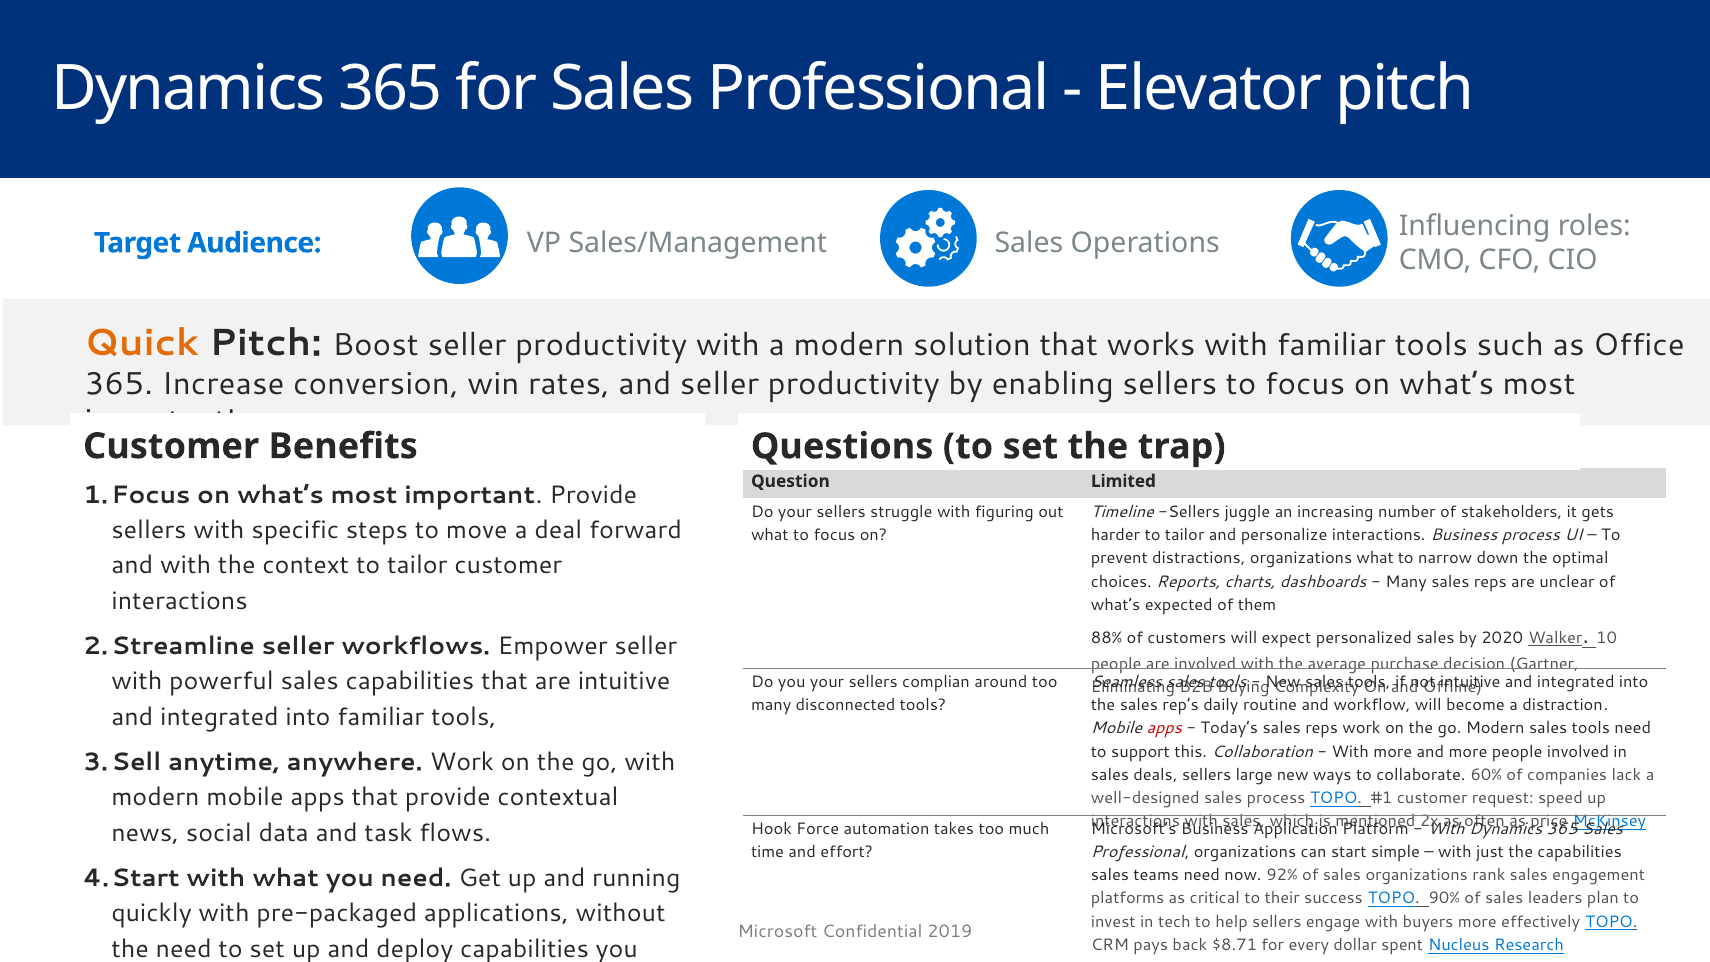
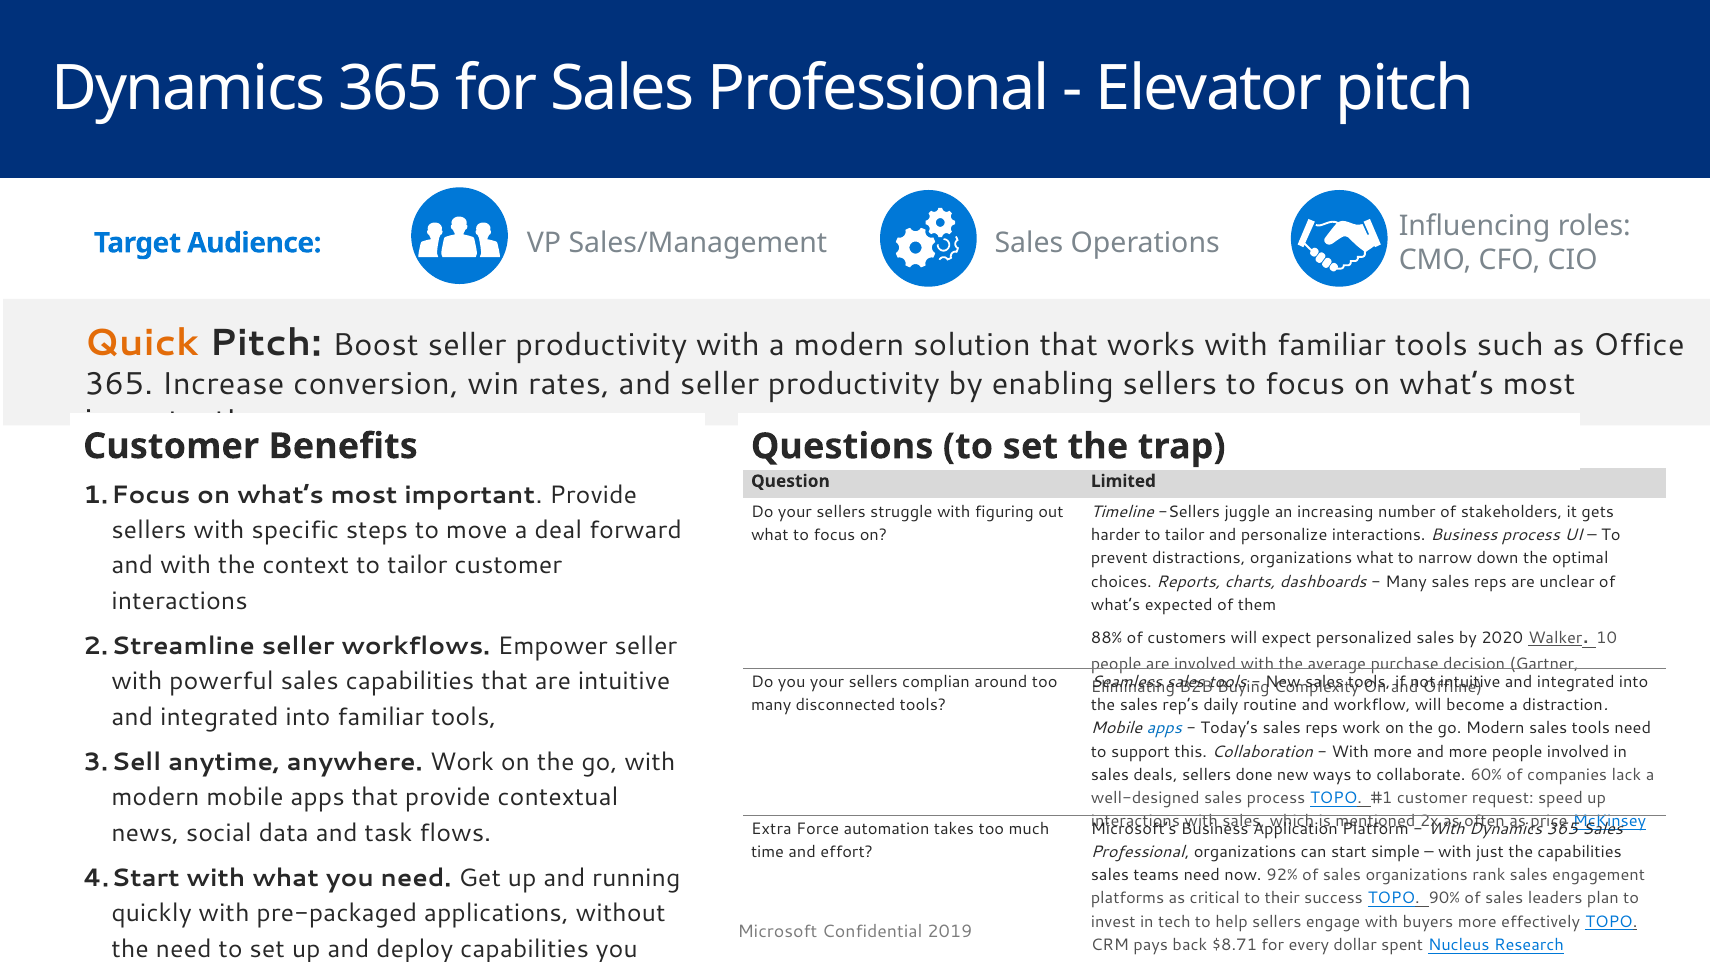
apps colour: red -> blue (1164, 728)
large: large -> done (1254, 775)
Hook: Hook -> Extra (771, 829)
